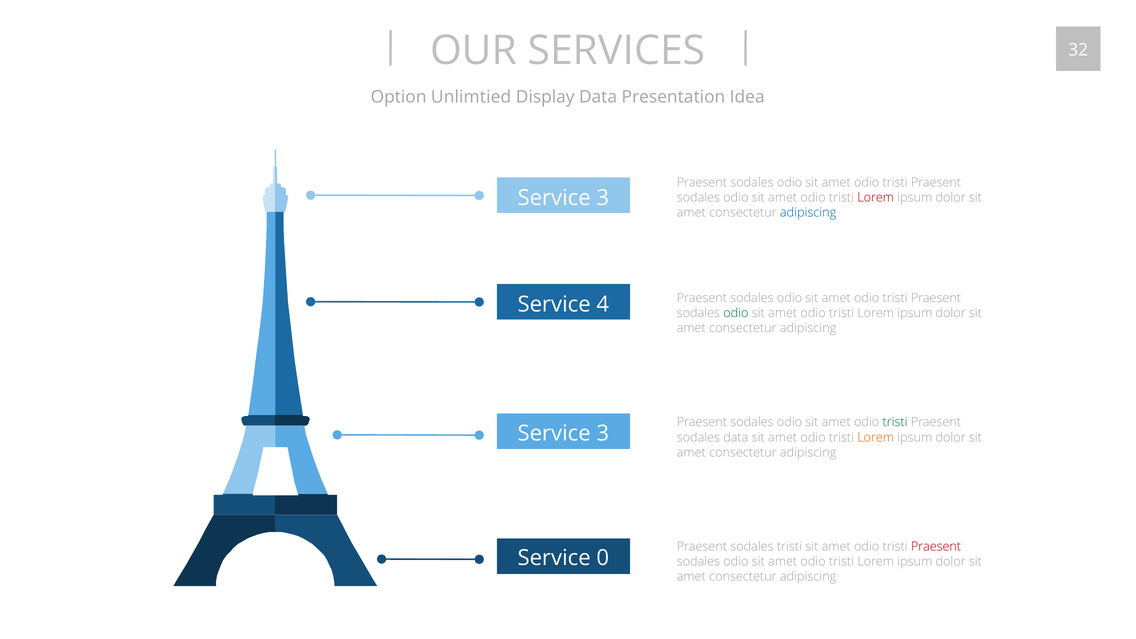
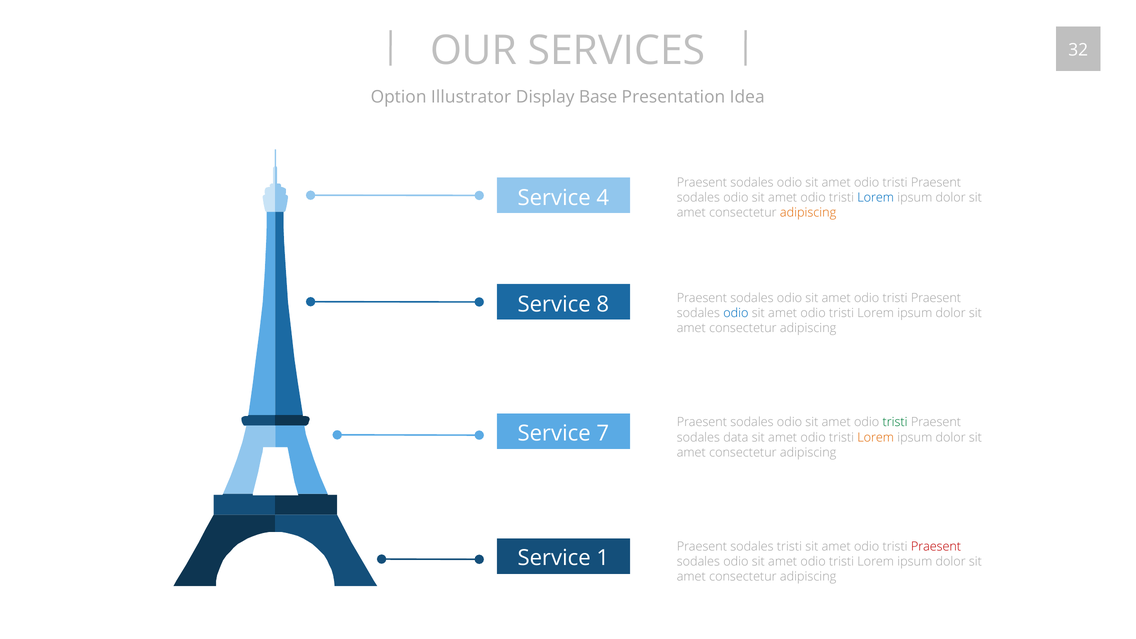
Unlimtied: Unlimtied -> Illustrator (471, 97)
Display Data: Data -> Base (598, 97)
3: 3 -> 4 (603, 198)
Lorem colour: red -> blue (876, 198)
adipiscing colour: blue -> orange (808, 213)
4: 4 -> 8 (603, 304)
odio colour: green -> blue (736, 313)
3: 3 -> 7 (603, 433)
0: 0 -> 1 (603, 558)
